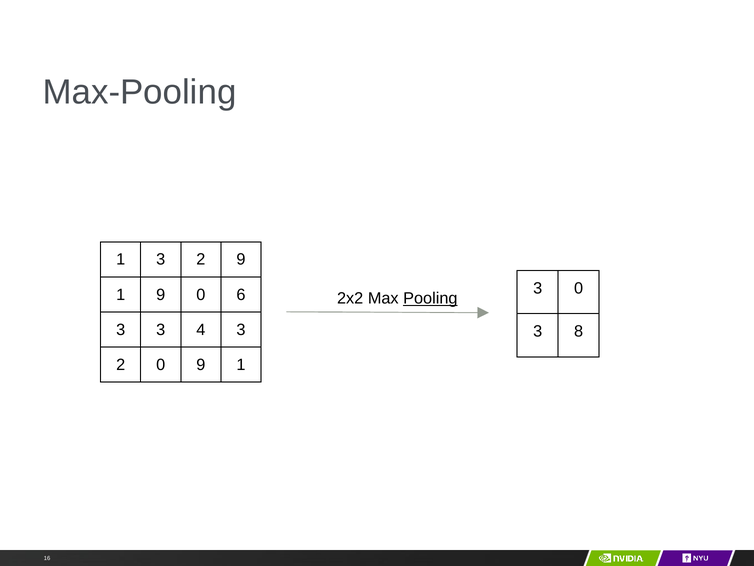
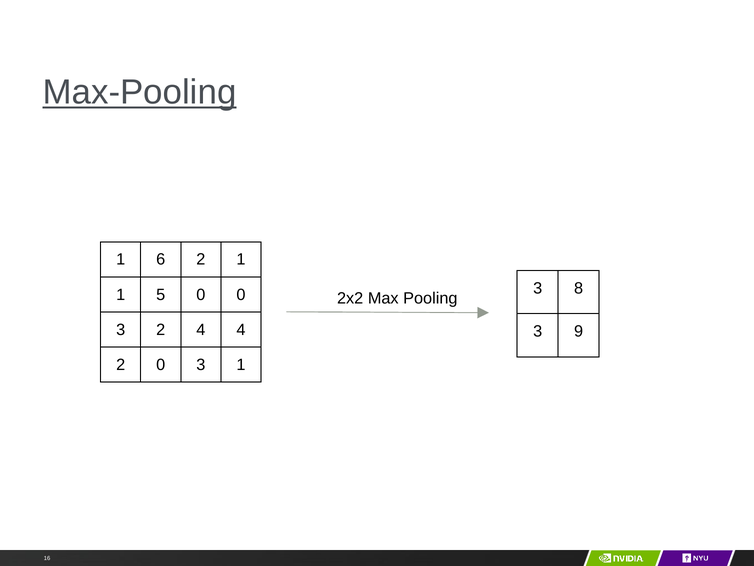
Max-Pooling underline: none -> present (140, 92)
3: 3 -> 6 (161, 259)
2 9: 9 -> 1 (241, 259)
3 0: 0 -> 8 (579, 288)
1 9: 9 -> 5 (161, 294)
0 6: 6 -> 0 (241, 294)
Pooling underline: present -> none (430, 298)
3 3: 3 -> 2 (161, 329)
4 3: 3 -> 4 (241, 329)
8: 8 -> 9 (579, 331)
2 0 9: 9 -> 3 (201, 364)
